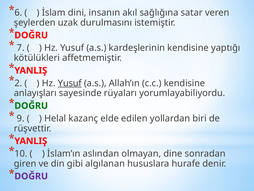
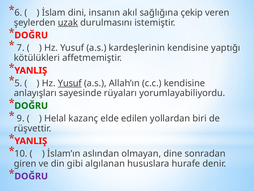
satar: satar -> çekip (192, 13)
uzak underline: none -> present (68, 23)
2: 2 -> 5 (18, 83)
